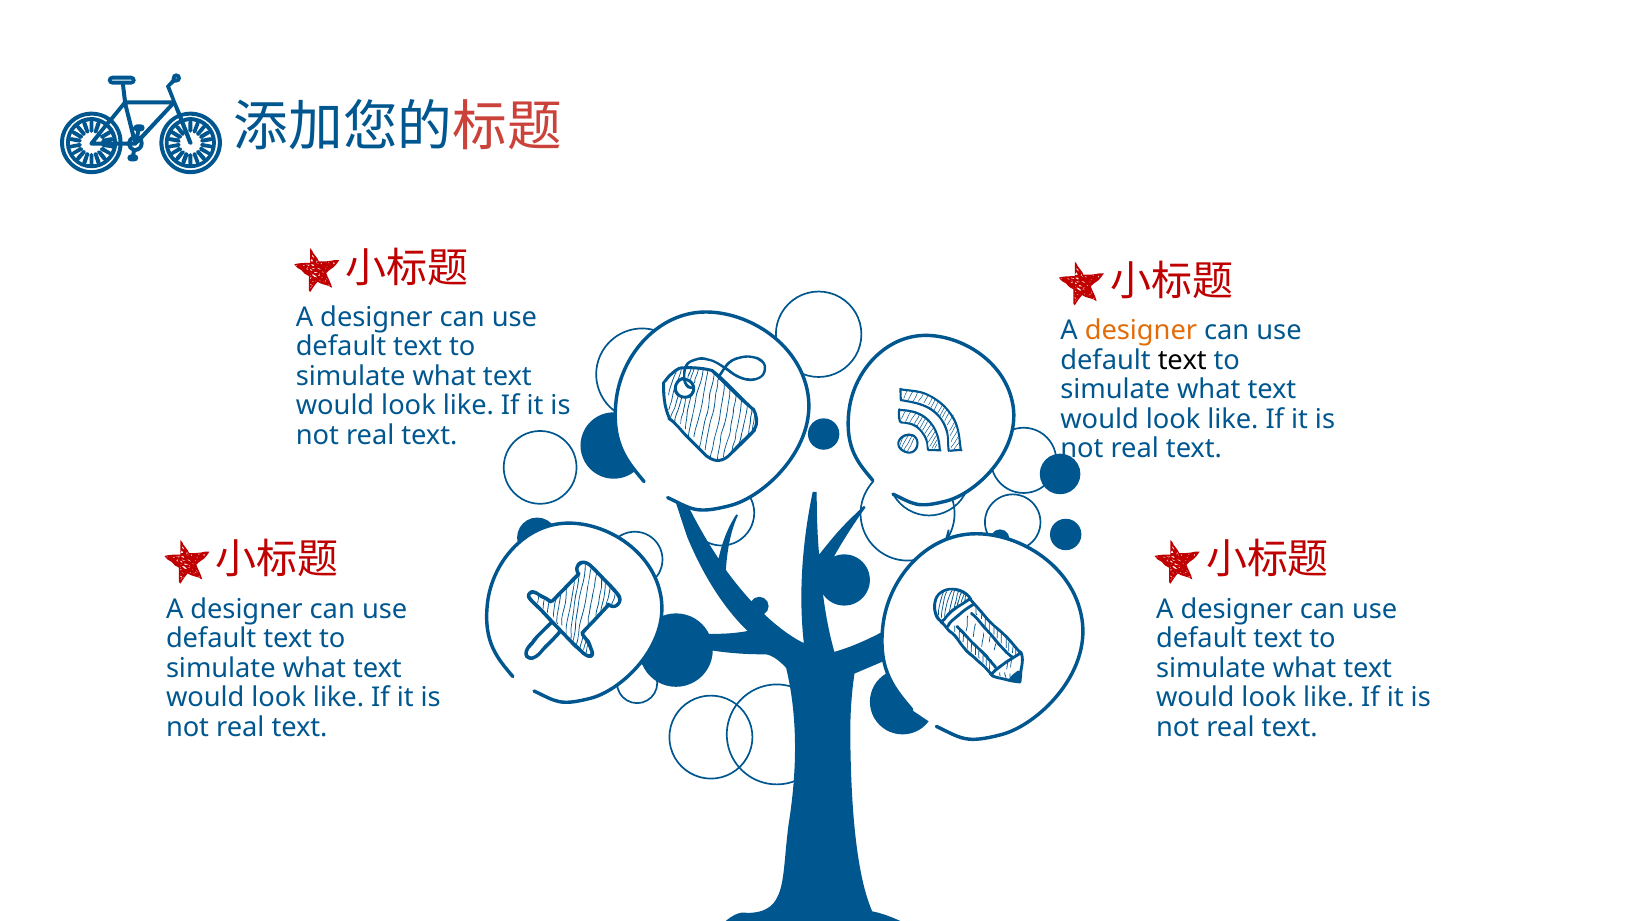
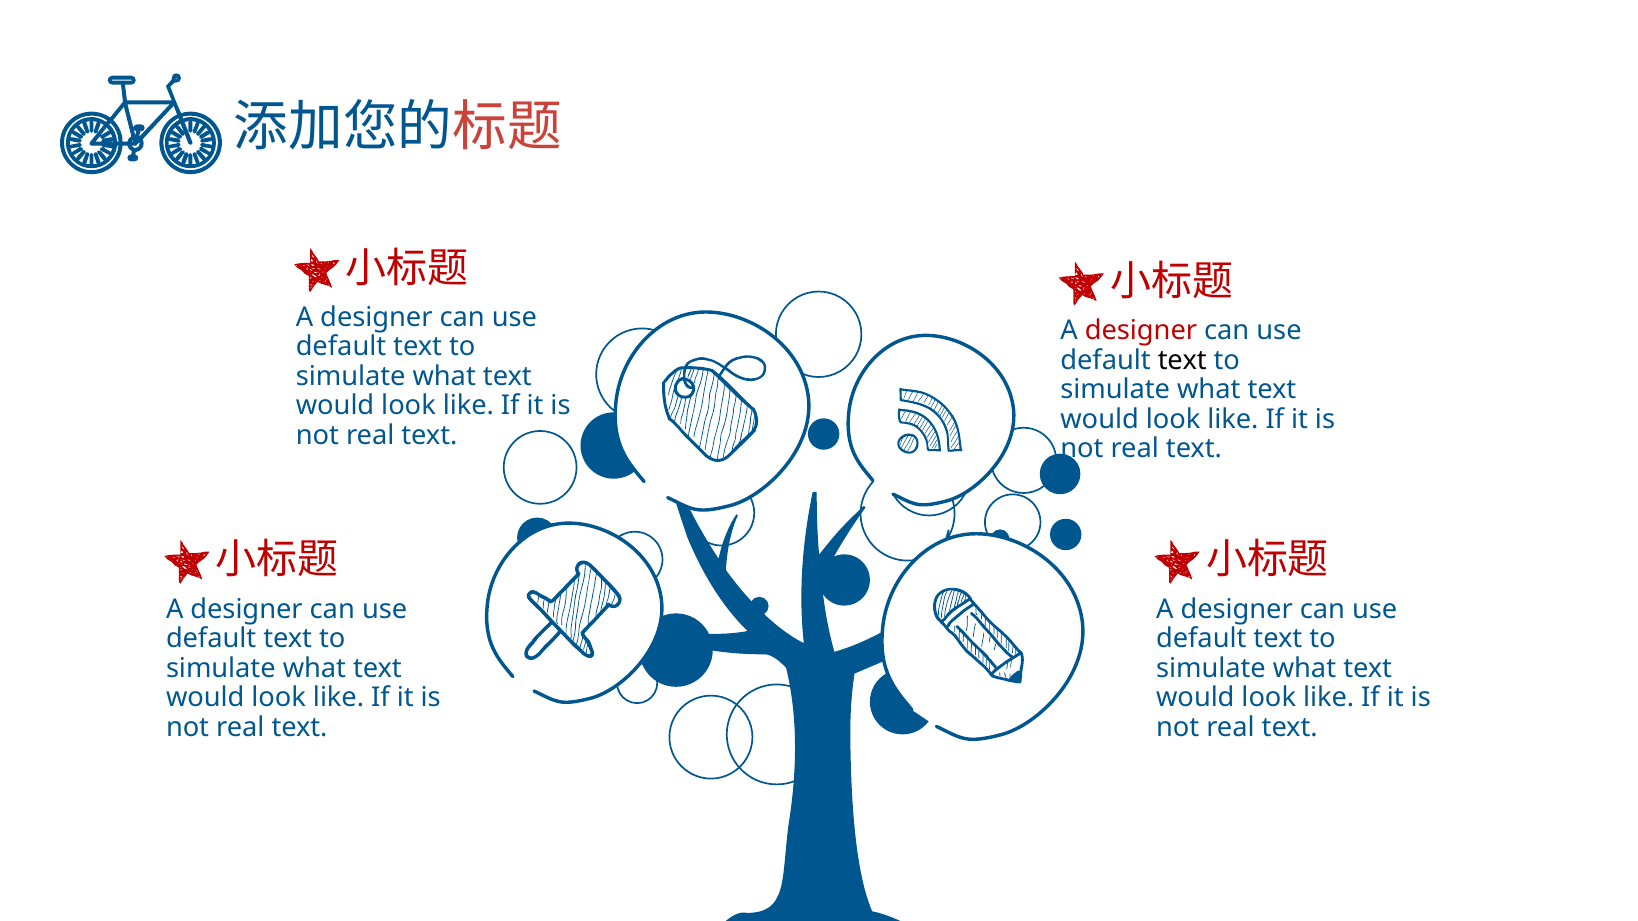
designer colour: orange -> red (1141, 331)
